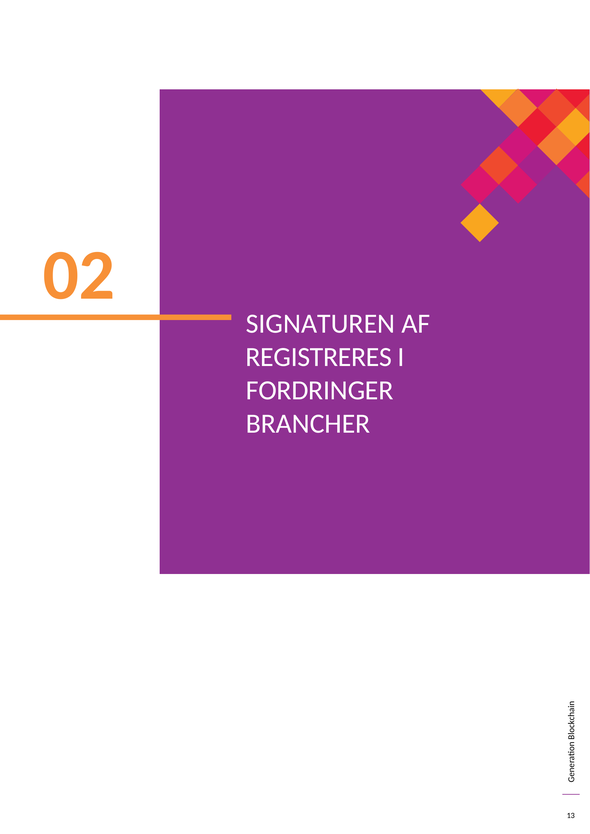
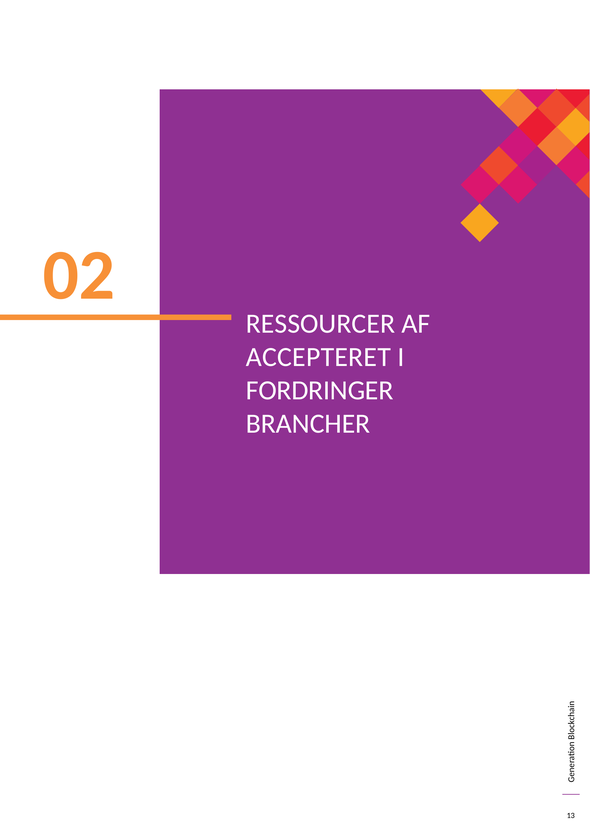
SIGNATUREN: SIGNATUREN -> RESSOURCER (320, 324)
REGISTRERES: REGISTRERES -> ACCEPTERET (318, 357)
